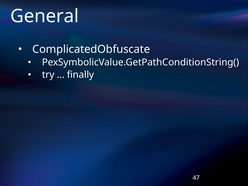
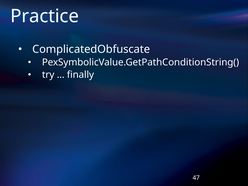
General: General -> Practice (45, 16)
